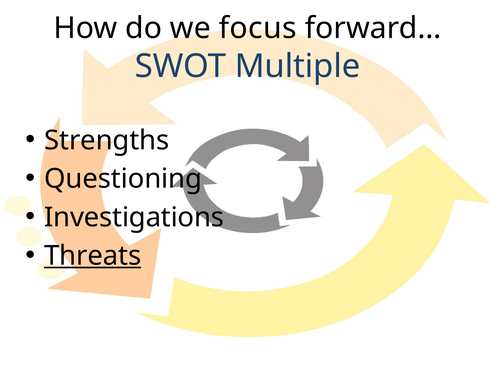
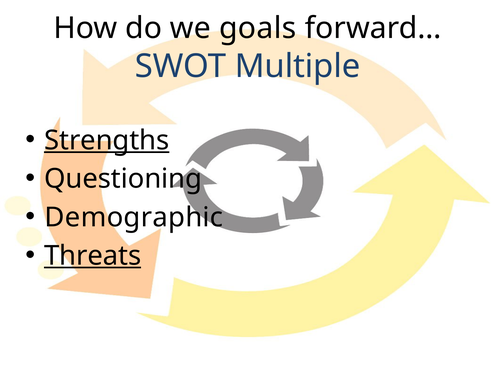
focus: focus -> goals (258, 28)
Strengths underline: none -> present (107, 141)
Investigations: Investigations -> Demographic (134, 217)
